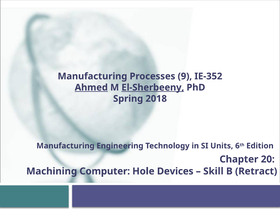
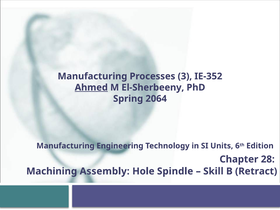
9: 9 -> 3 (185, 76)
El-Sherbeeny underline: present -> none (153, 87)
2018: 2018 -> 2064 (156, 99)
20: 20 -> 28 (268, 159)
Computer: Computer -> Assembly (105, 171)
Devices: Devices -> Spindle (175, 171)
